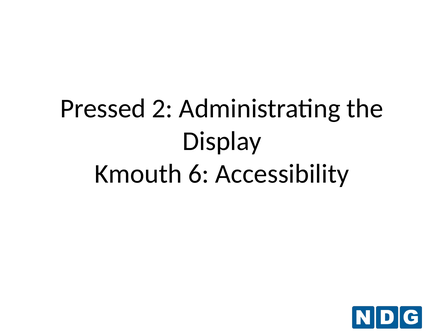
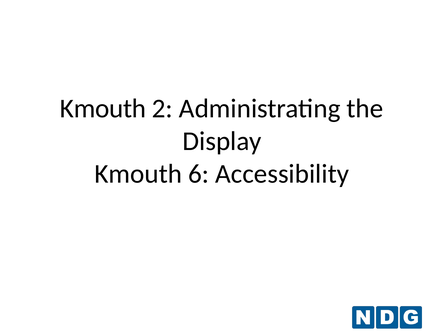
Pressed: Pressed -> Kmouth (103, 109)
